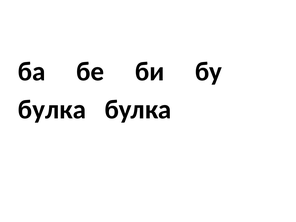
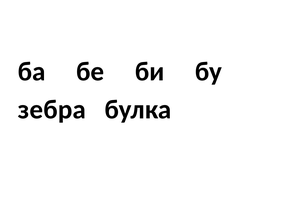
булка: булка -> зебра (52, 109)
